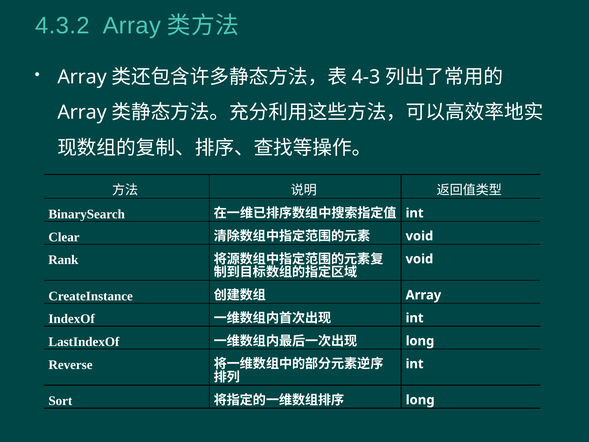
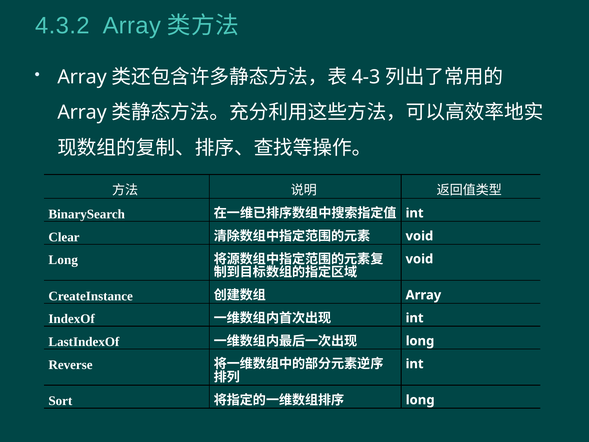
Rank: Rank -> Long (63, 260)
